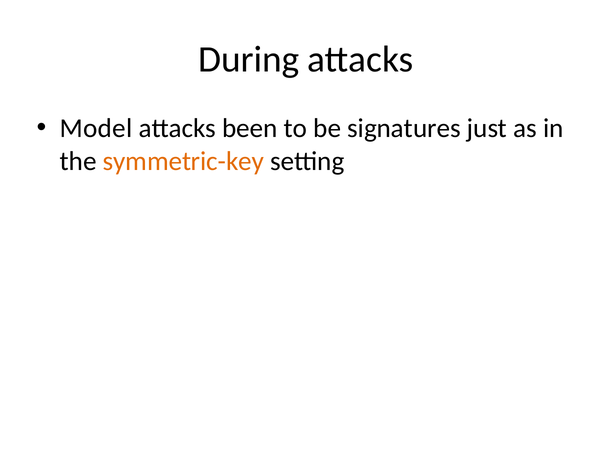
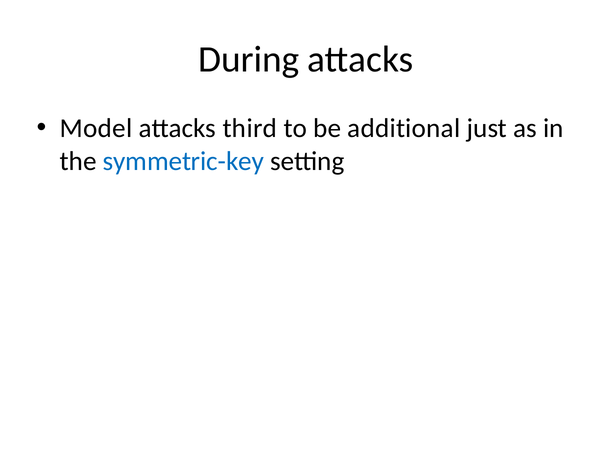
been: been -> third (250, 128)
signatures: signatures -> additional (404, 128)
symmetric-key colour: orange -> blue (183, 161)
